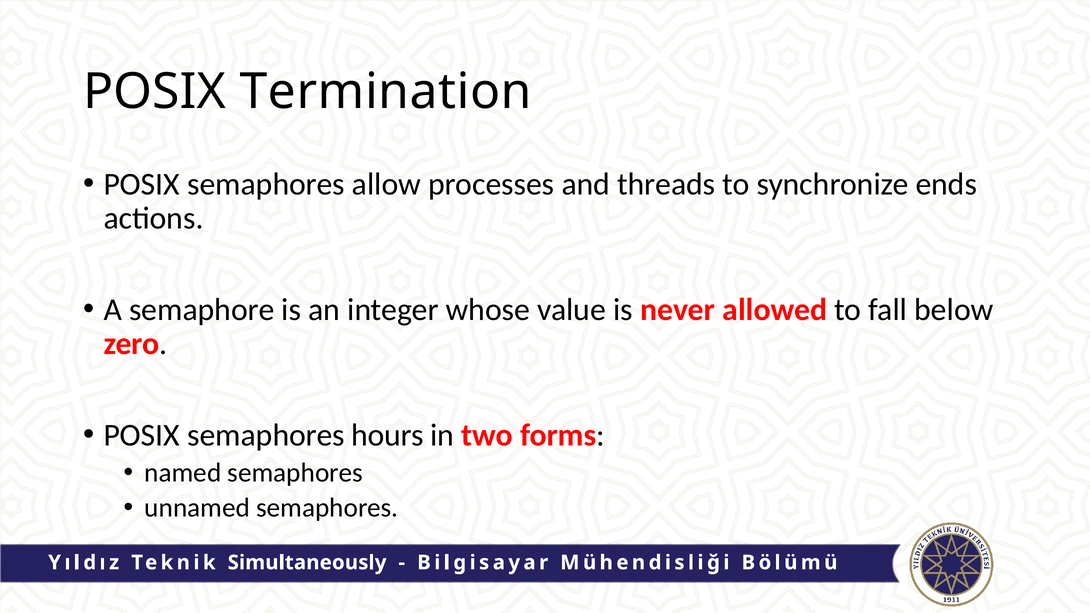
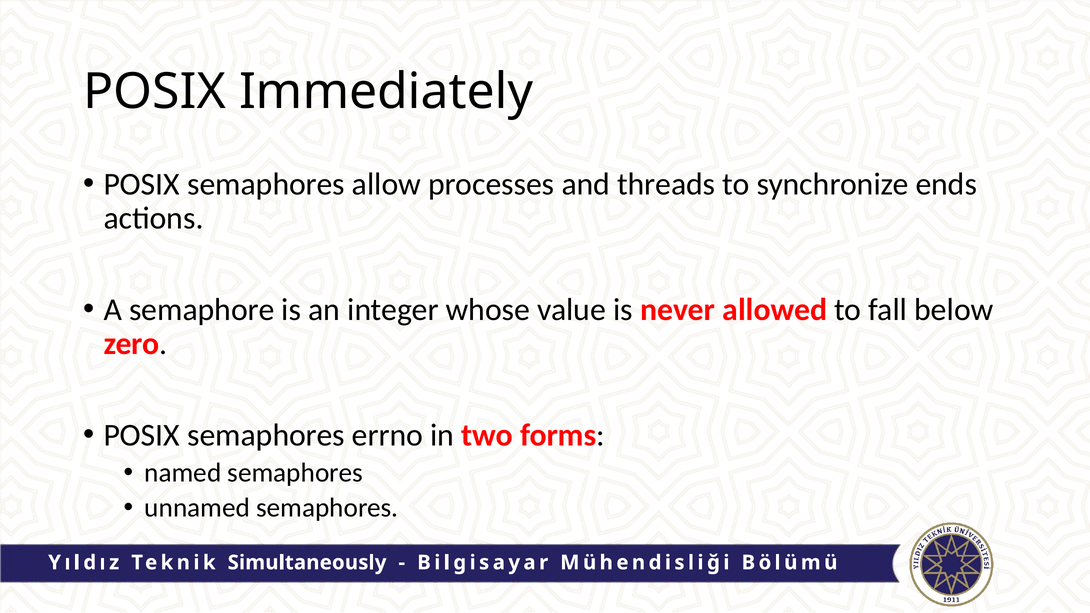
Termination: Termination -> Immediately (386, 92)
hours: hours -> errno (388, 435)
